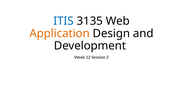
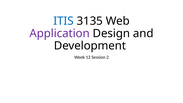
Application colour: orange -> purple (60, 33)
